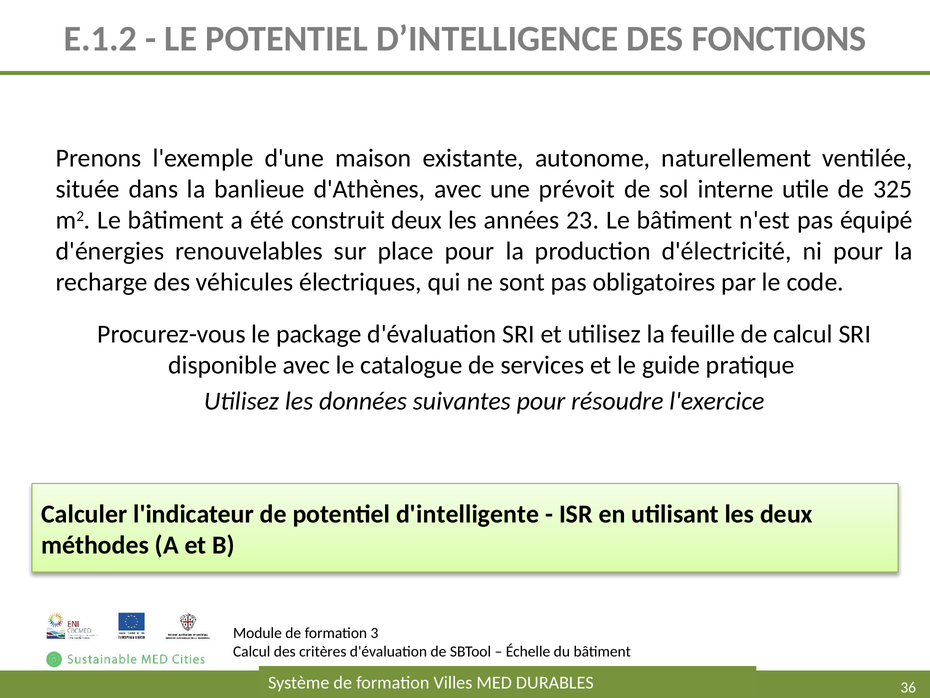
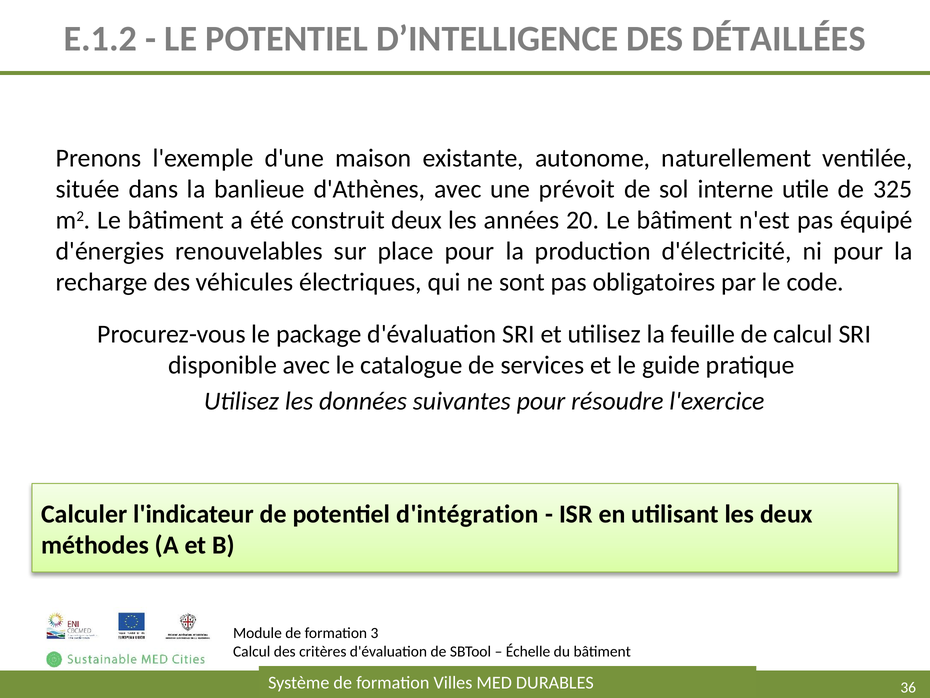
FONCTIONS: FONCTIONS -> DÉTAILLÉES (779, 39)
23: 23 -> 20 (583, 220)
d'intelligente: d'intelligente -> d'intégration (468, 514)
